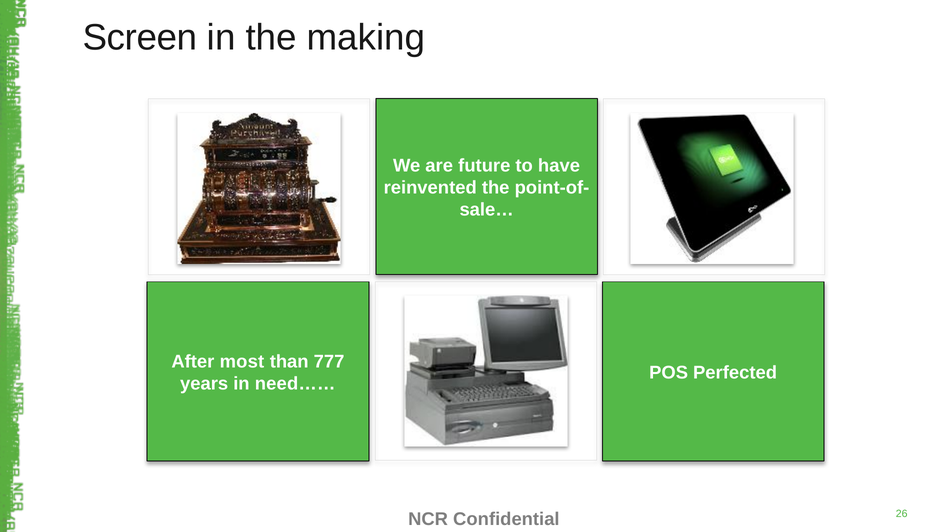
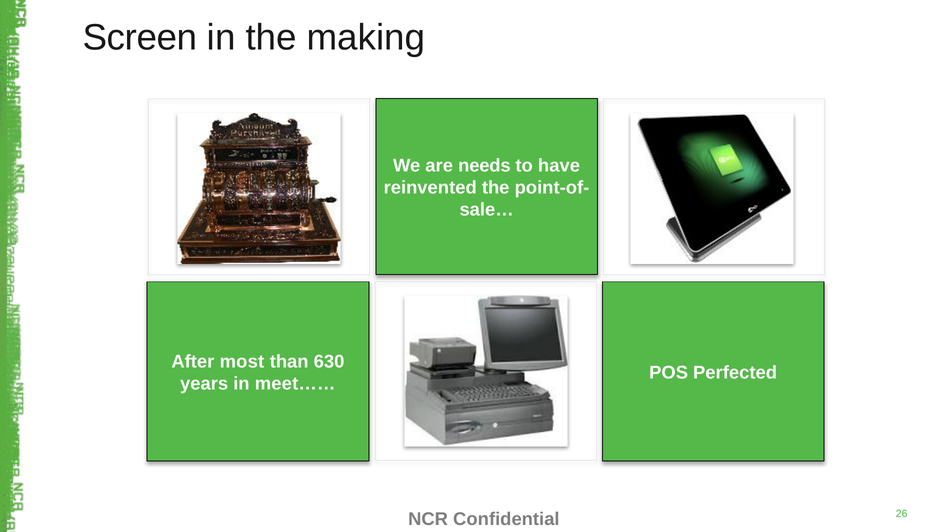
future: future -> needs (484, 166)
777: 777 -> 630 (329, 362)
need……: need…… -> meet…… (295, 384)
